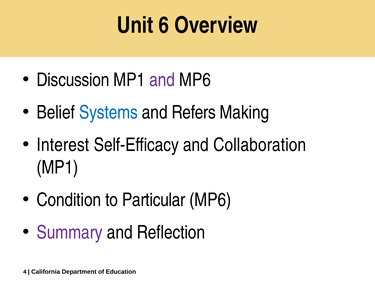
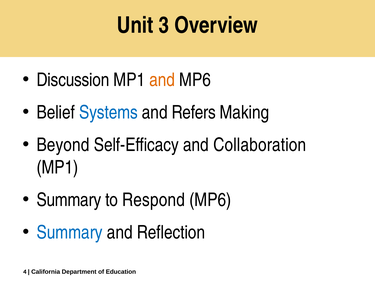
6: 6 -> 3 (164, 25)
and colour: purple -> orange (162, 80)
Interest: Interest -> Beyond (63, 145)
Condition: Condition -> Summary (69, 200)
Particular: Particular -> Respond (154, 200)
Summary colour: purple -> blue (70, 233)
